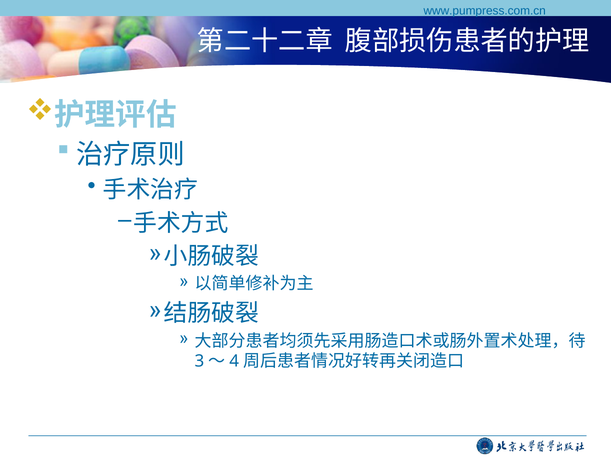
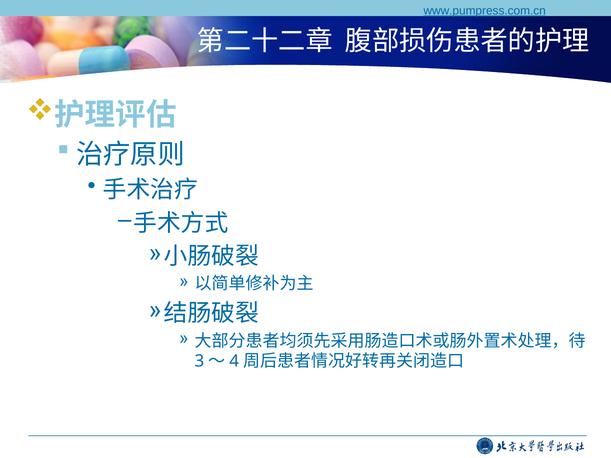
www.pumpress.com.cn underline: none -> present (485, 11)
